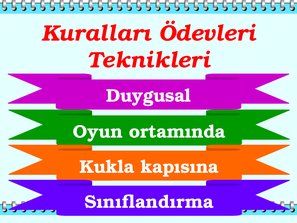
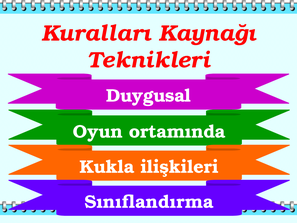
Ödevleri: Ödevleri -> Kaynağı (207, 33)
kapısına: kapısına -> ilişkileri (180, 167)
